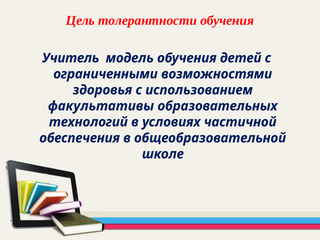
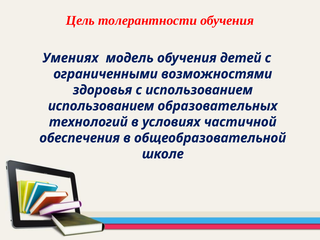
Учитель: Учитель -> Умениях (70, 58)
факультативы: факультативы -> использованием (101, 106)
